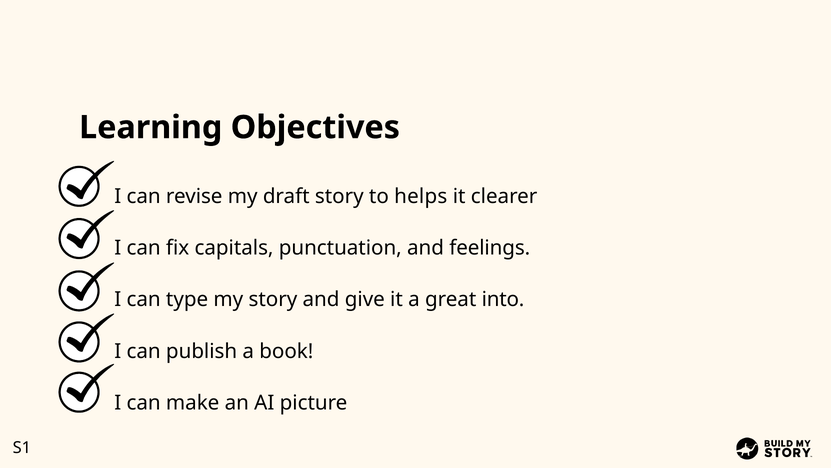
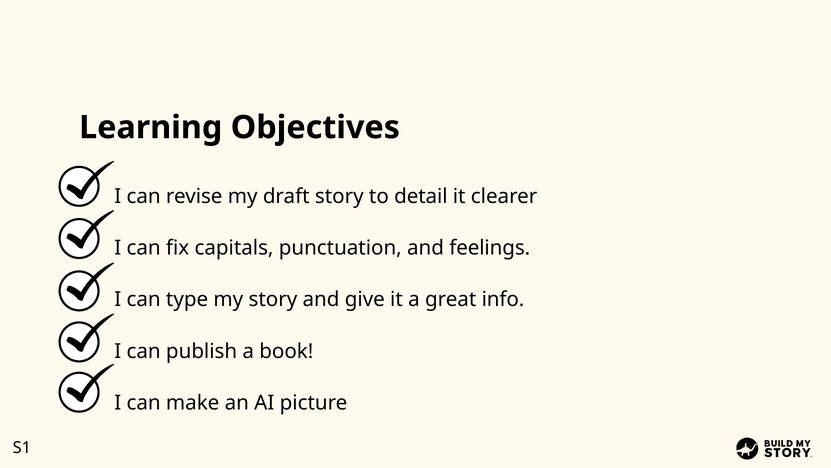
helps: helps -> detail (421, 196)
into: into -> info (503, 299)
